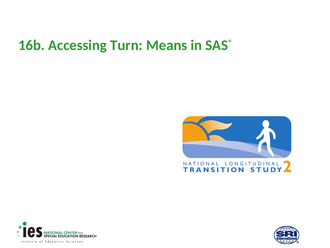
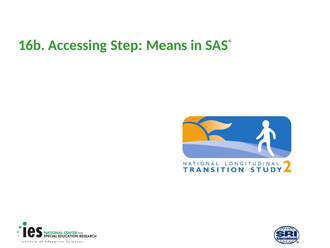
Turn: Turn -> Step (126, 45)
